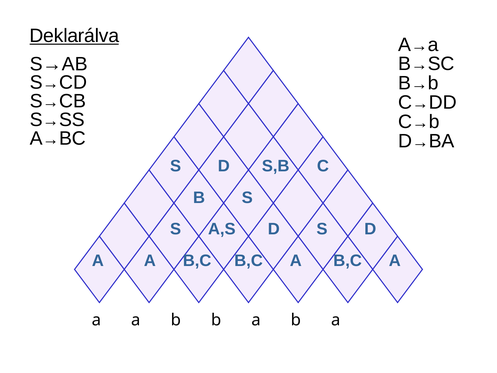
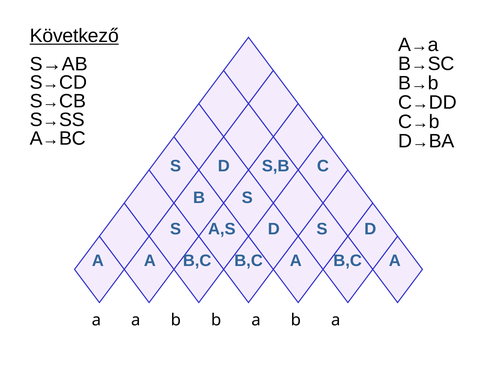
Deklarálva: Deklarálva -> Következő (74, 36)
